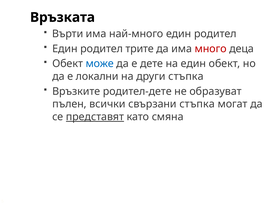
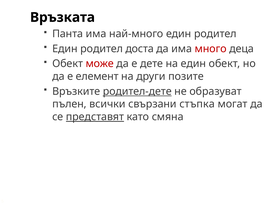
Върти: Върти -> Панта (68, 34)
трите: трите -> доста (140, 49)
може colour: blue -> red (100, 64)
локални: локални -> елемент (97, 76)
други стъпка: стъпка -> позите (186, 76)
родител-дете underline: none -> present (137, 91)
